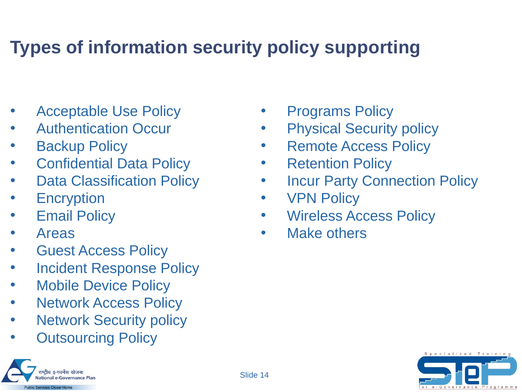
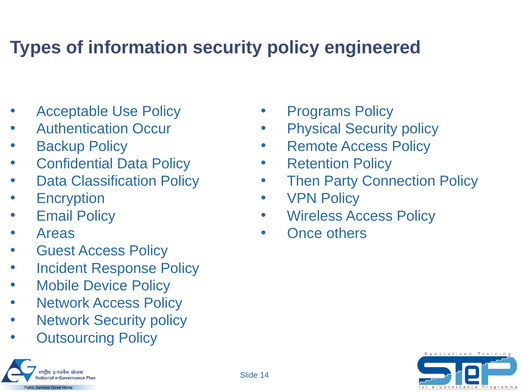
supporting: supporting -> engineered (373, 48)
Incur: Incur -> Then (304, 181)
Make: Make -> Once (305, 233)
